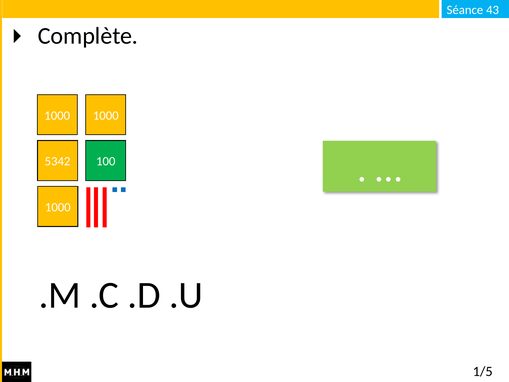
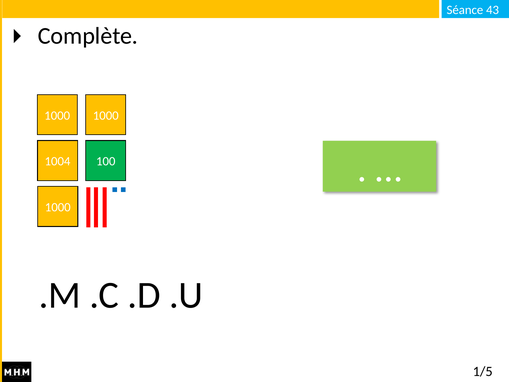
5342: 5342 -> 1004 (58, 161)
